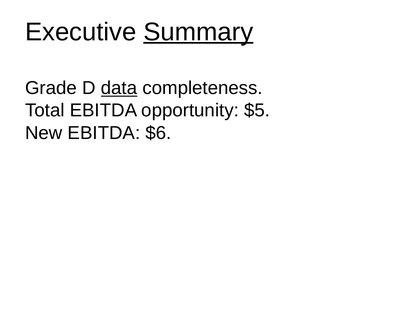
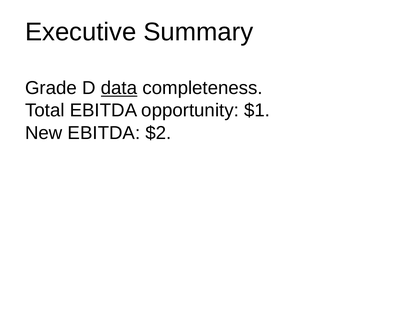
Summary underline: present -> none (198, 32)
$5: $5 -> $1 (257, 110)
$6: $6 -> $2 (158, 133)
